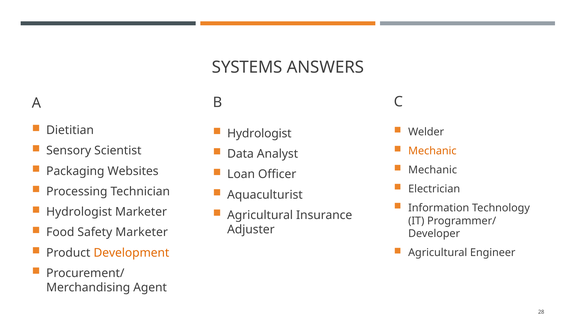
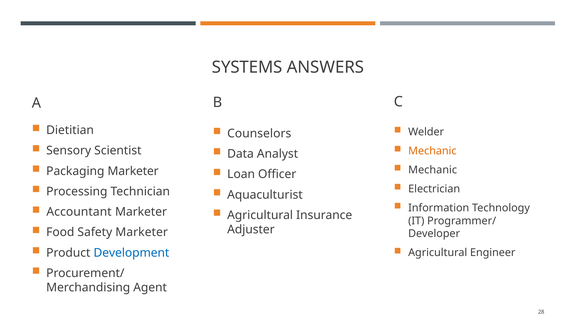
Hydrologist: Hydrologist -> Counselors (259, 133)
Packaging Websites: Websites -> Marketer (133, 171)
Hydrologist: Hydrologist -> Accountant (79, 212)
Development colour: orange -> blue (131, 253)
